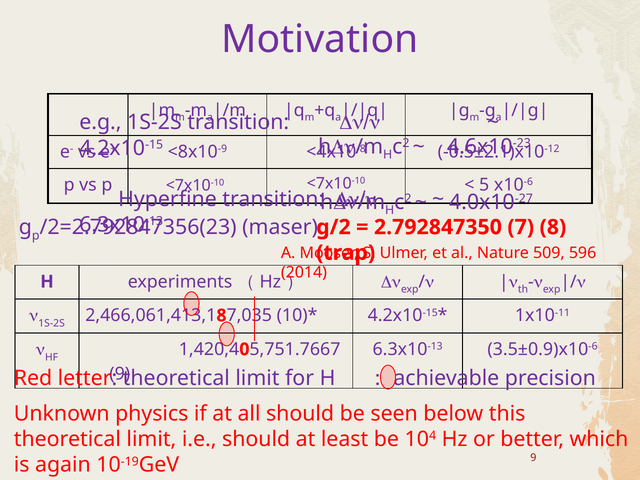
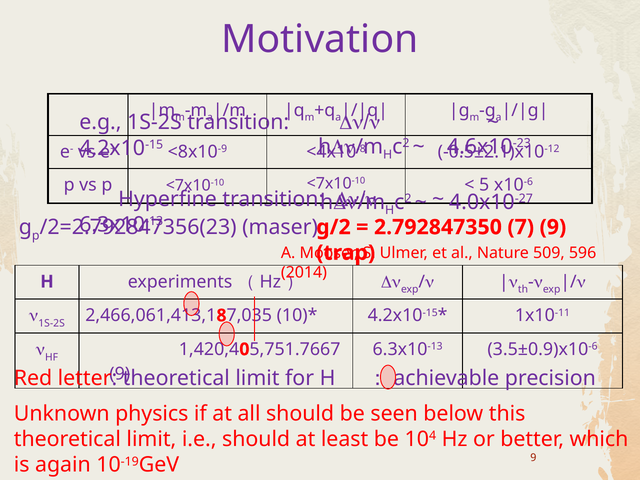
7 8: 8 -> 9 (553, 227)
